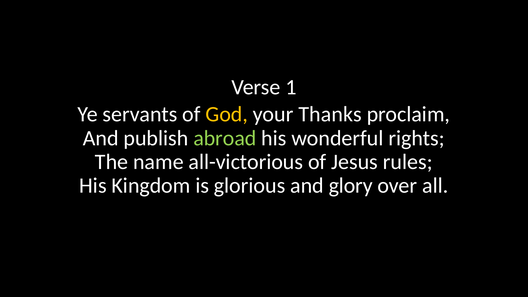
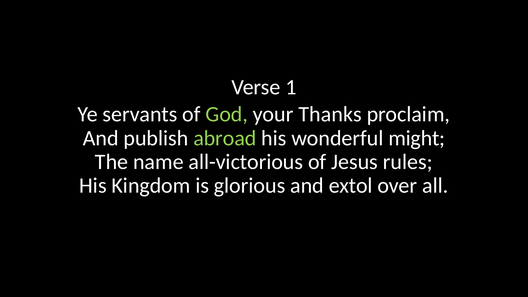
God colour: yellow -> light green (227, 114)
rights: rights -> might (417, 138)
glory: glory -> extol (351, 186)
